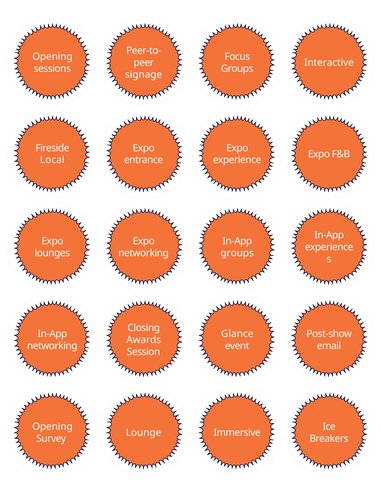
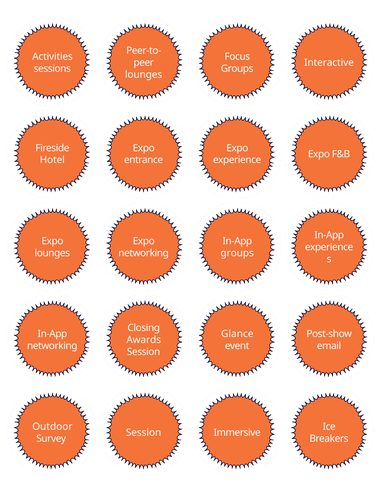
Opening: Opening -> Activities (52, 57)
signage: signage -> lounges (144, 75)
Local: Local -> Hotel (52, 160)
Opening: Opening -> Outdoor (52, 427)
Lounge: Lounge -> Session (144, 433)
